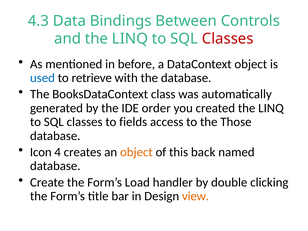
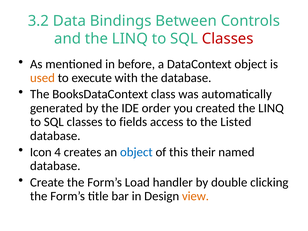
4.3: 4.3 -> 3.2 (38, 21)
used colour: blue -> orange (42, 78)
retrieve: retrieve -> execute (92, 78)
Those: Those -> Listed (236, 122)
object colour: orange -> blue (136, 152)
back: back -> their (203, 152)
